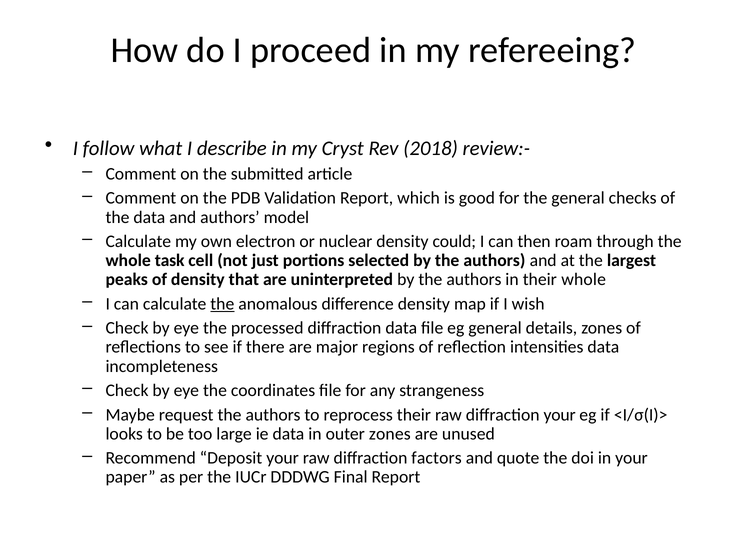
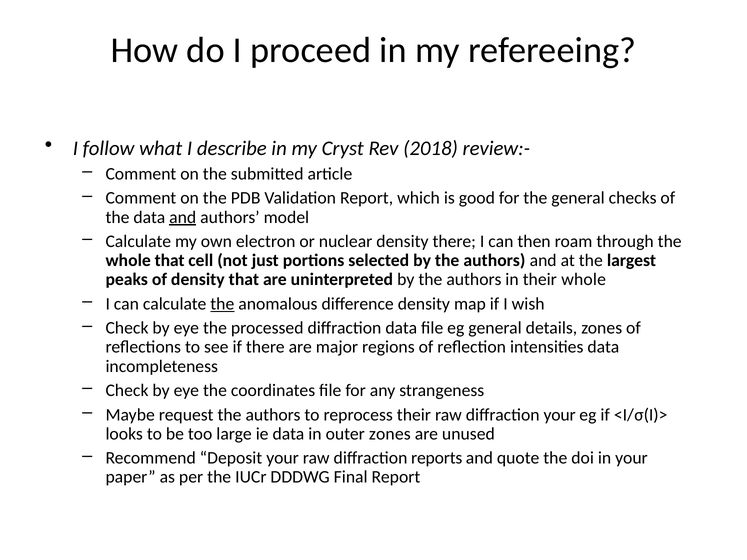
and underline: none -> present (183, 217)
density could: could -> there (454, 242)
whole task: task -> that (170, 261)
factors: factors -> reports (437, 458)
